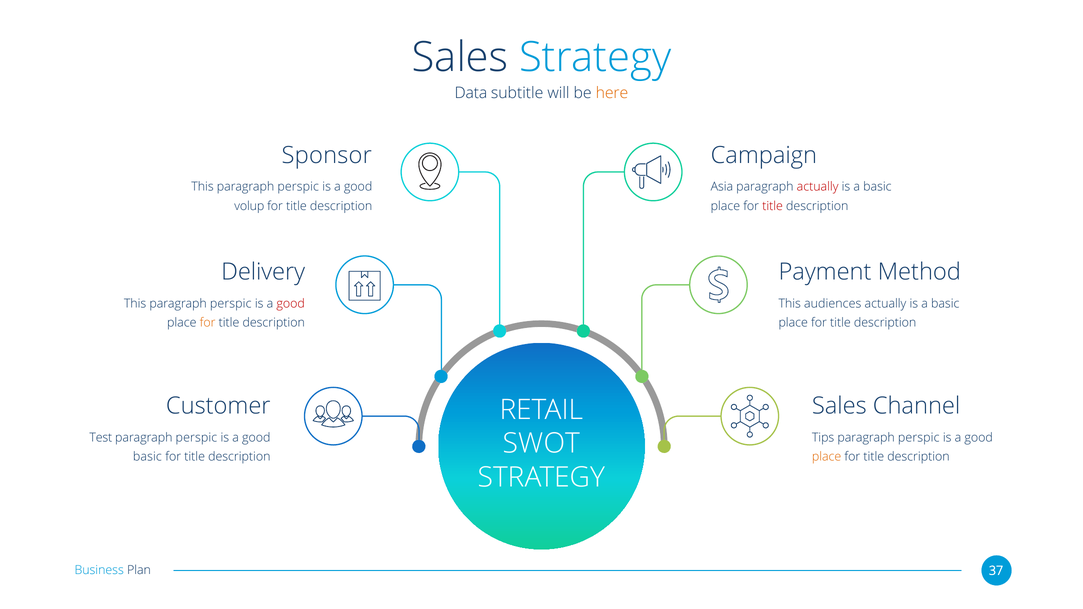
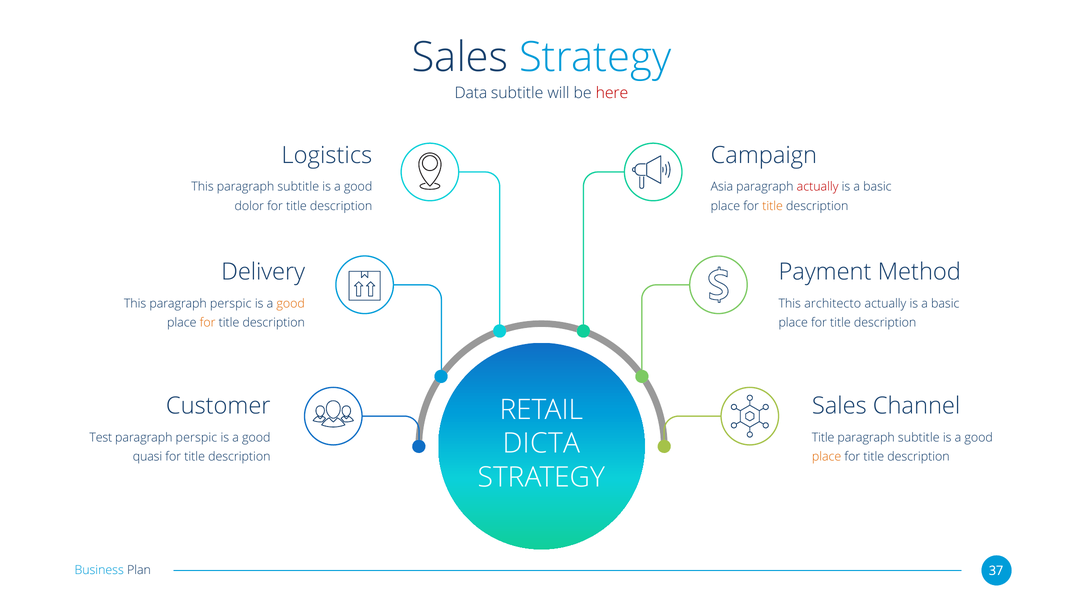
here colour: orange -> red (612, 93)
Sponsor: Sponsor -> Logistics (327, 155)
perspic: perspic -> subtitle (298, 187)
volup: volup -> dolor (249, 206)
title colour: red -> orange (773, 206)
good colour: red -> orange (291, 304)
audiences: audiences -> architecto (833, 304)
Tips: Tips -> Title (823, 438)
perspic: perspic -> subtitle (919, 438)
SWOT: SWOT -> DICTA (541, 444)
basic: basic -> quasi (147, 457)
